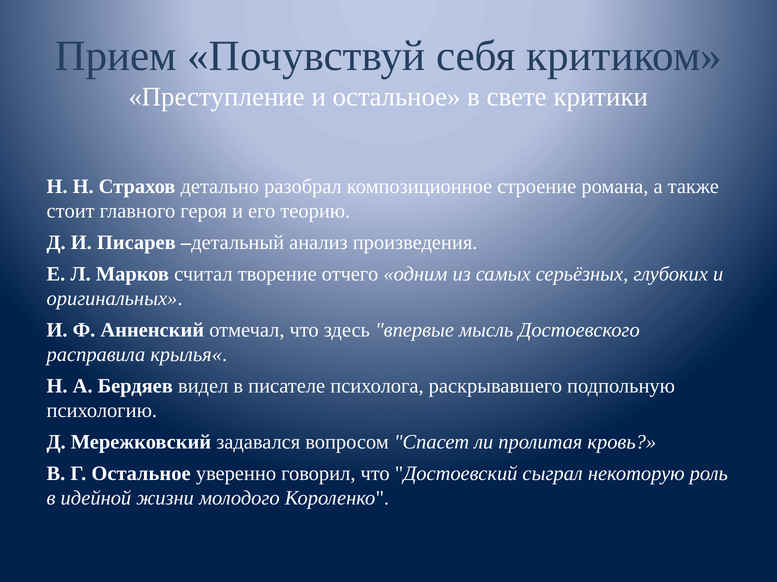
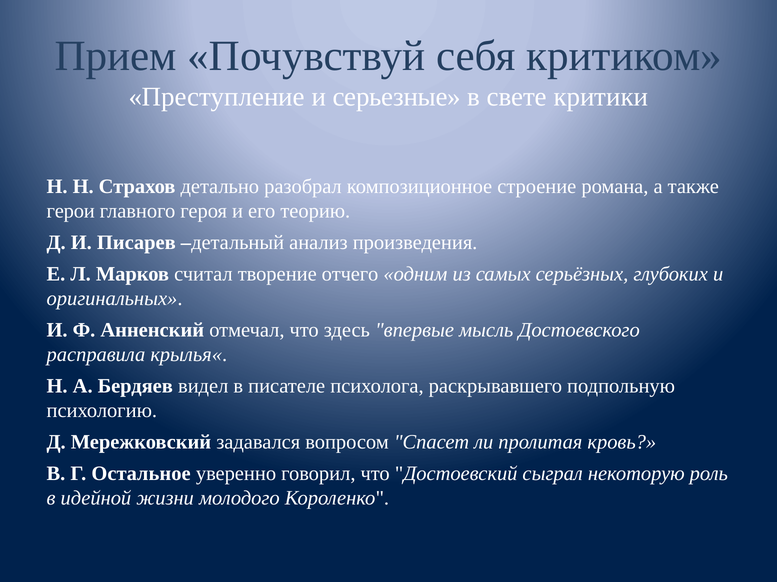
и остальное: остальное -> серьезные (397, 97)
стоит: стоит -> герои (71, 211)
